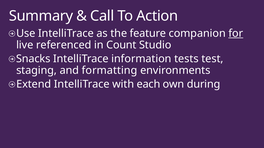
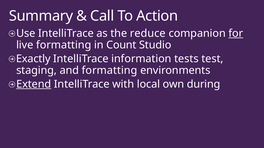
feature: feature -> reduce (148, 33)
live referenced: referenced -> formatting (64, 45)
Snacks: Snacks -> Exactly (33, 59)
Extend underline: none -> present (34, 84)
each: each -> local (148, 84)
